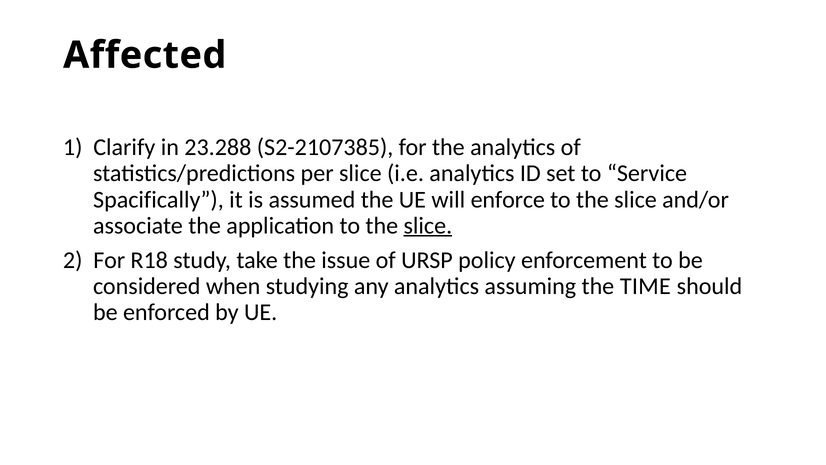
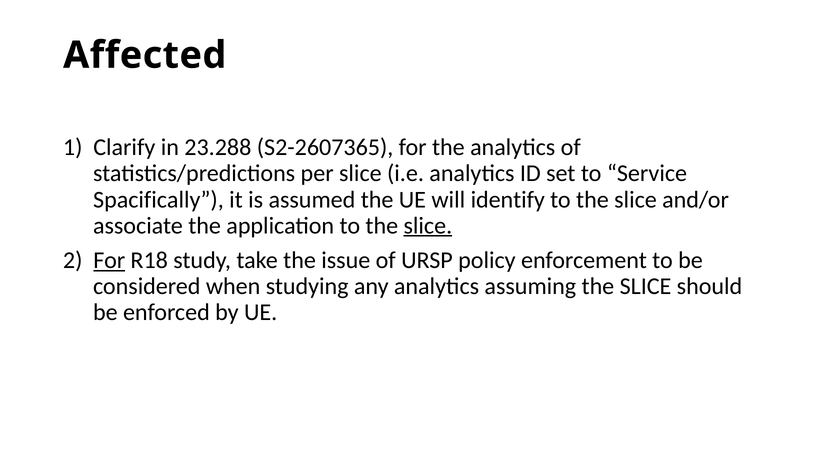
S2-2107385: S2-2107385 -> S2-2607365 (325, 147)
enforce: enforce -> identify (508, 199)
For underline: none -> present (109, 260)
assuming the TIME: TIME -> SLICE (646, 286)
